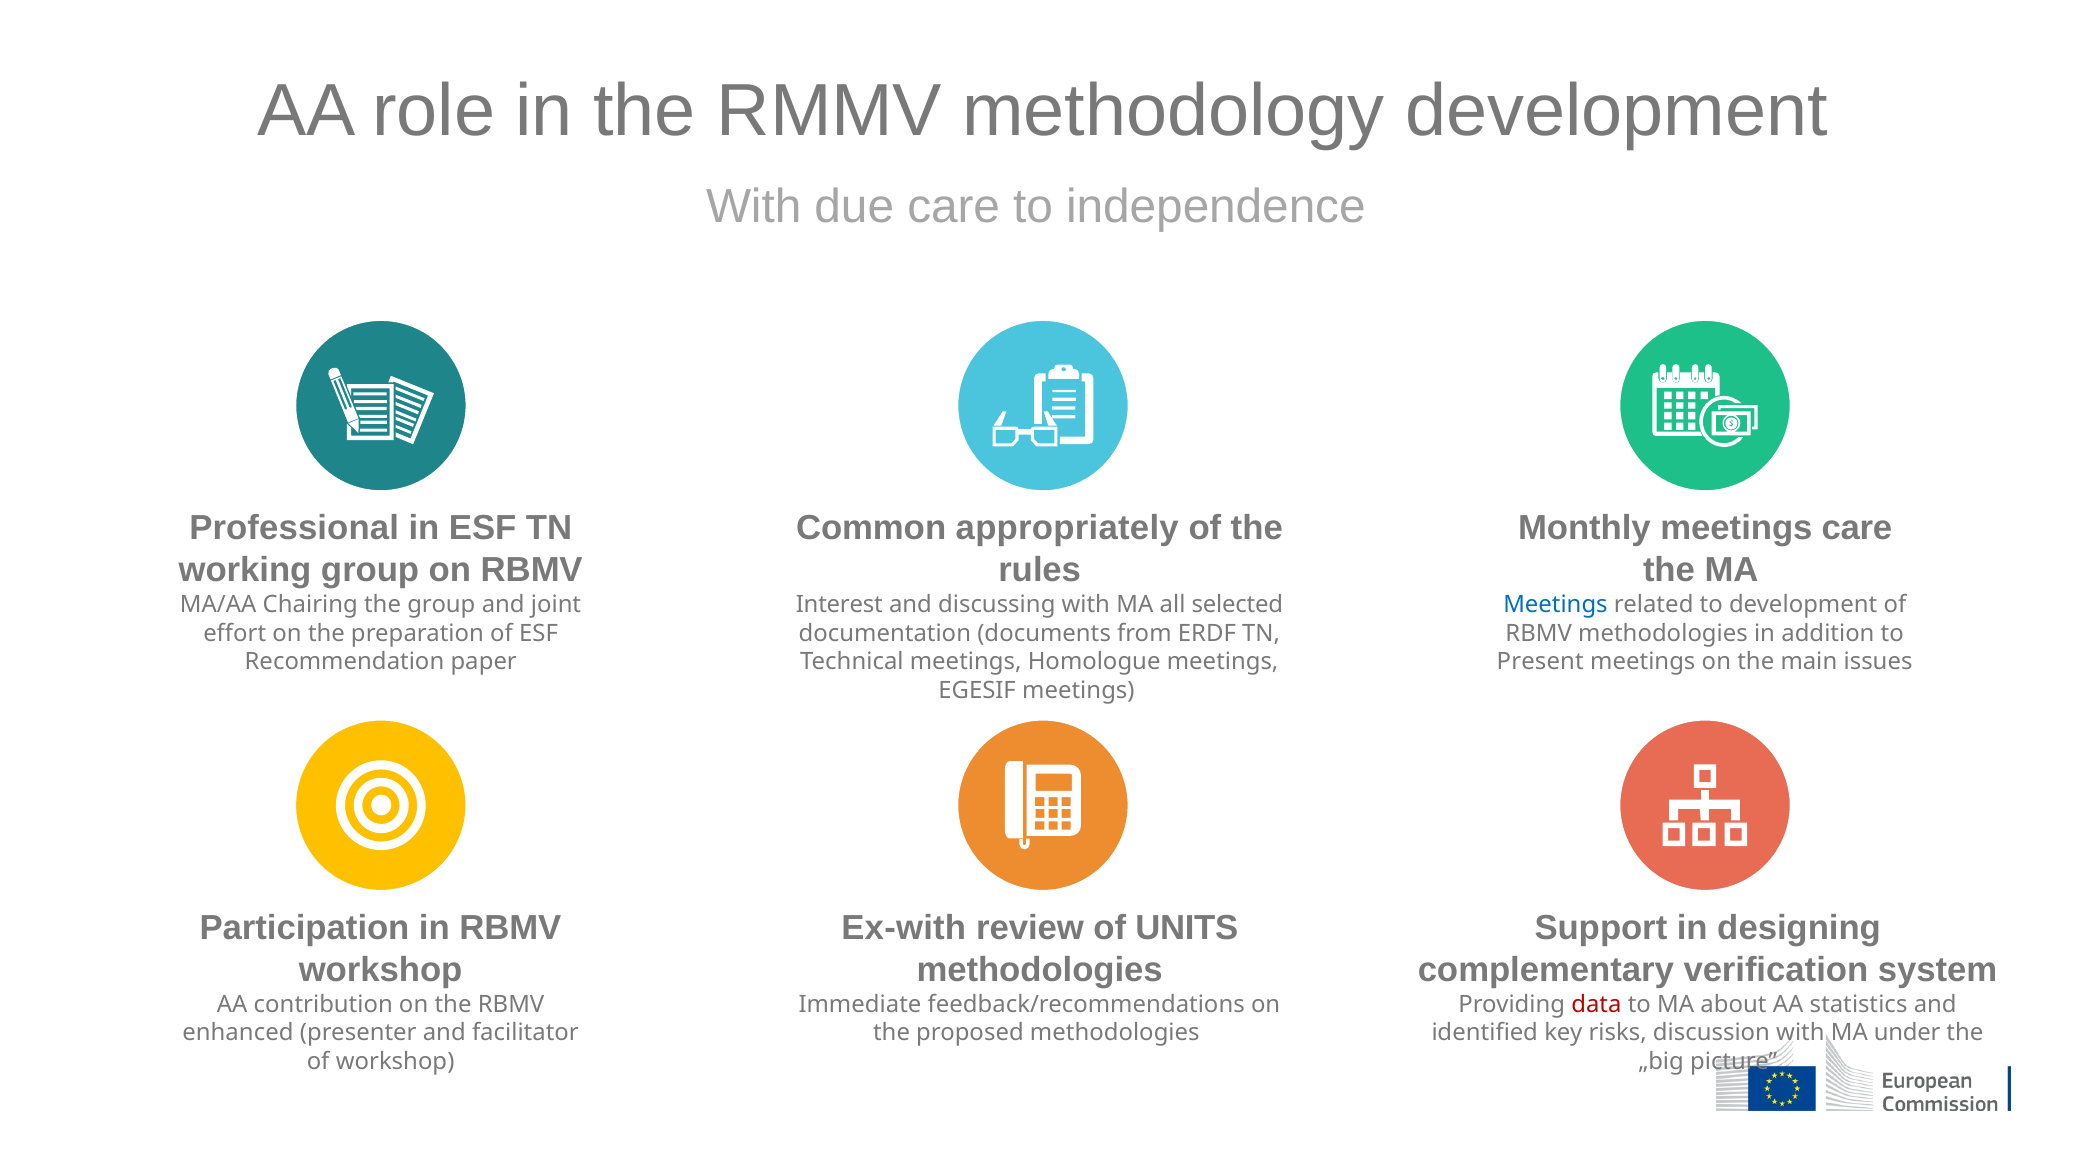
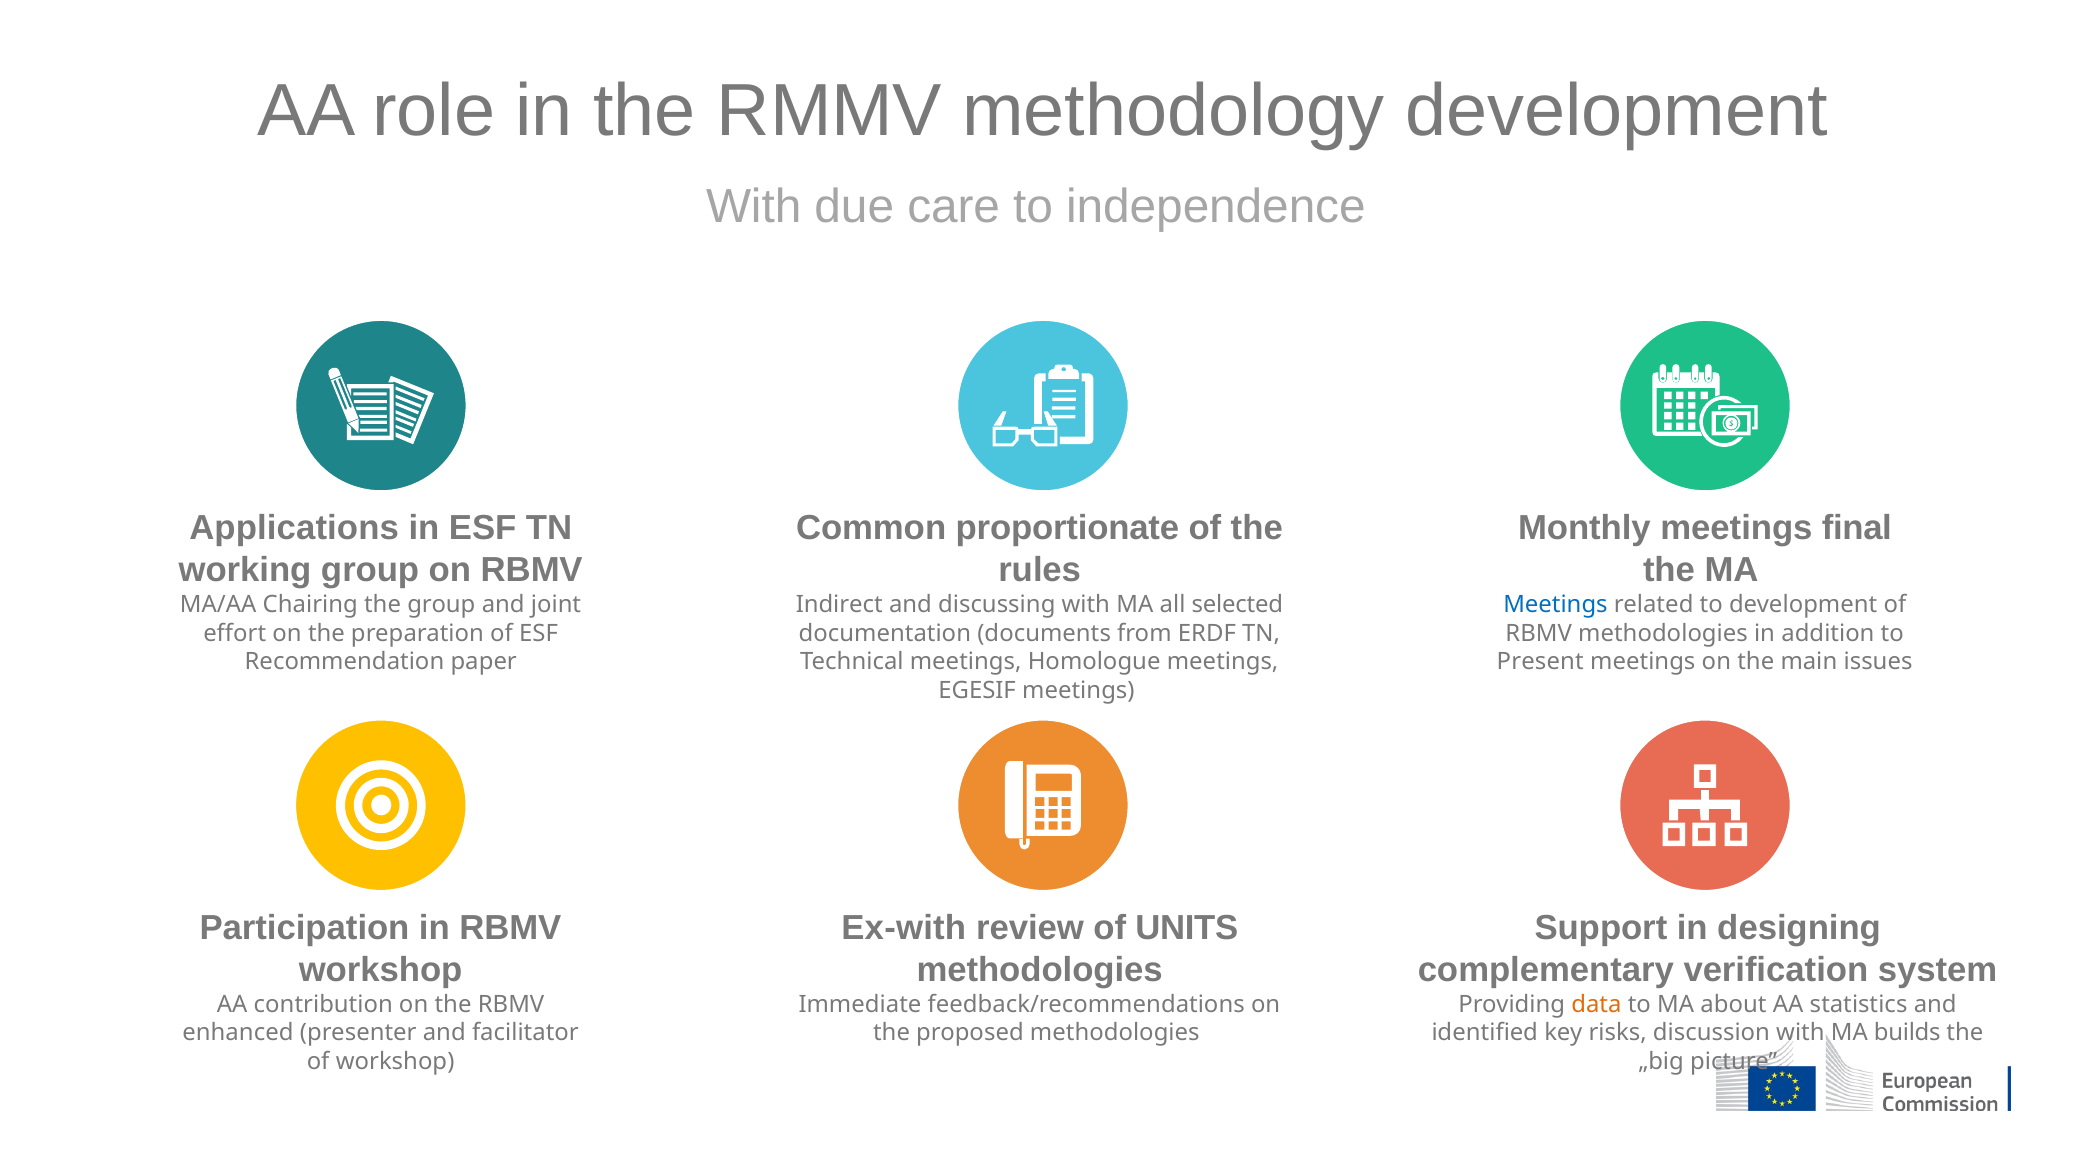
Professional: Professional -> Applications (294, 529)
appropriately: appropriately -> proportionate (1067, 529)
meetings care: care -> final (1857, 529)
Interest: Interest -> Indirect (839, 605)
data colour: red -> orange (1596, 1005)
under: under -> builds (1907, 1033)
